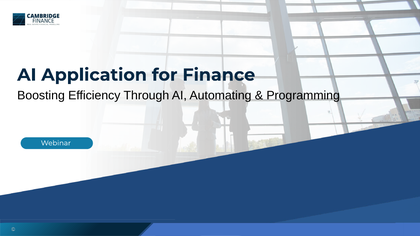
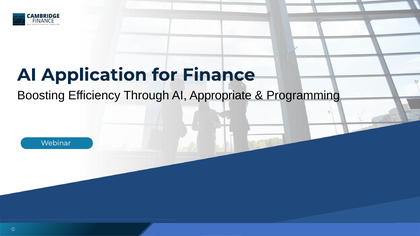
Automating: Automating -> Appropriate (221, 95)
